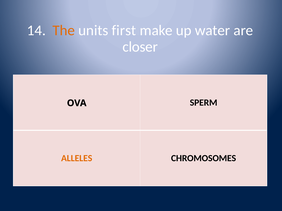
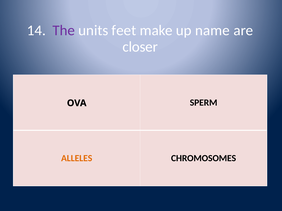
The colour: orange -> purple (64, 31)
first: first -> feet (124, 31)
water: water -> name (212, 31)
